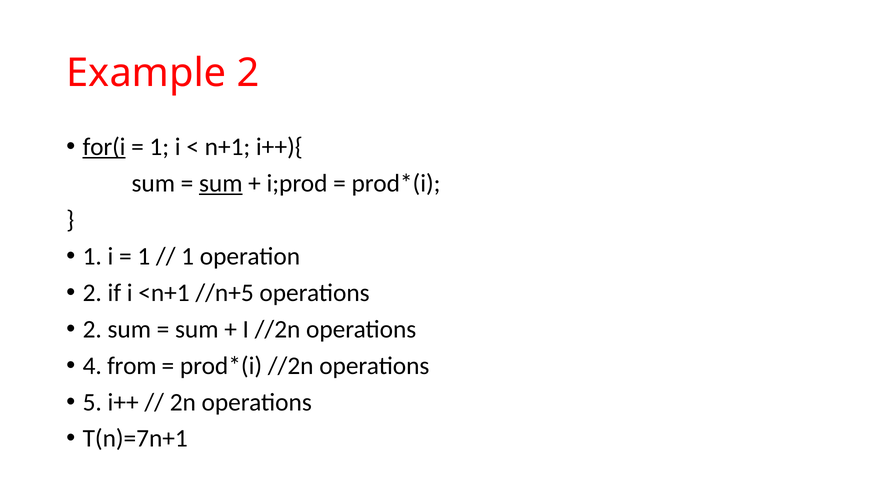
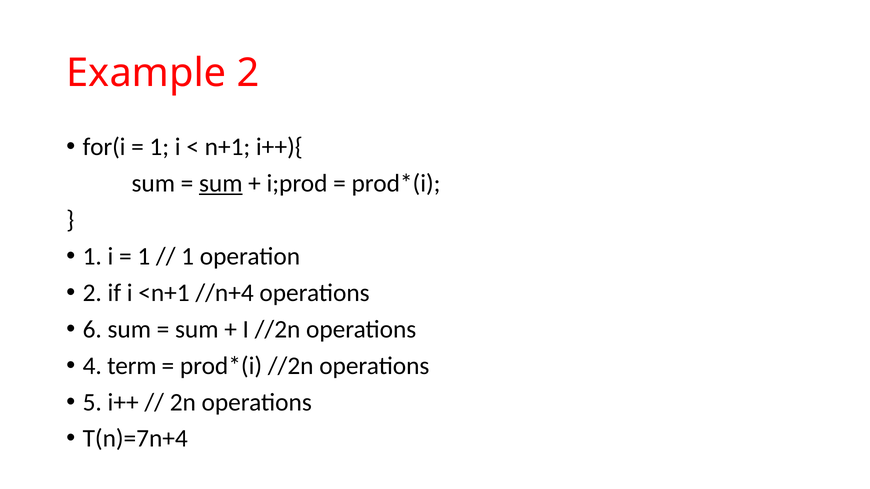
for(i underline: present -> none (104, 147)
//n+5: //n+5 -> //n+4 (225, 293)
2: 2 -> 6 (92, 329)
from: from -> term (132, 366)
T(n)=7n+1: T(n)=7n+1 -> T(n)=7n+4 (135, 439)
